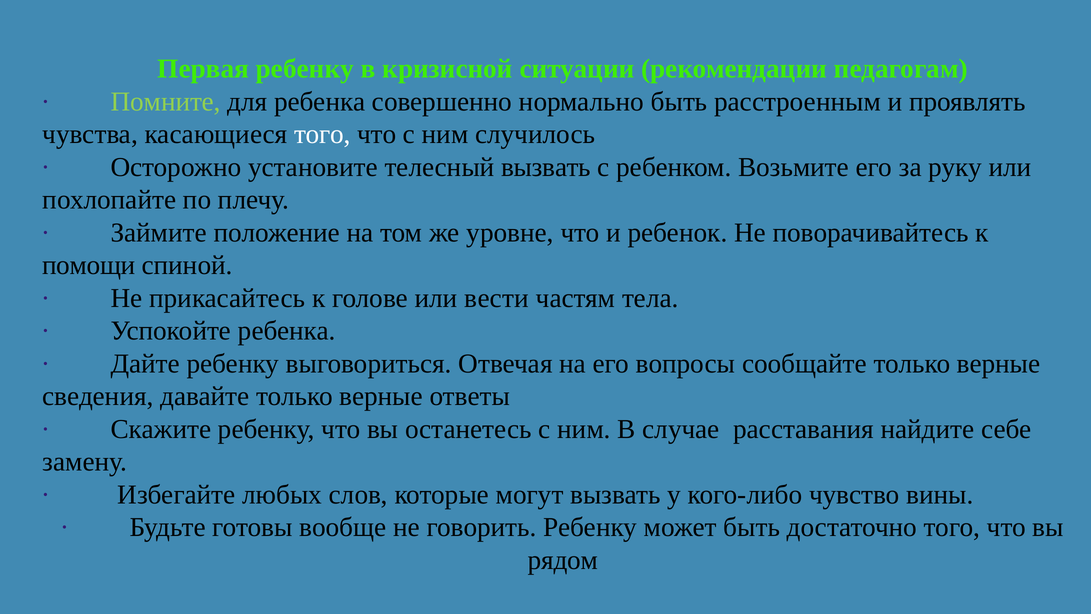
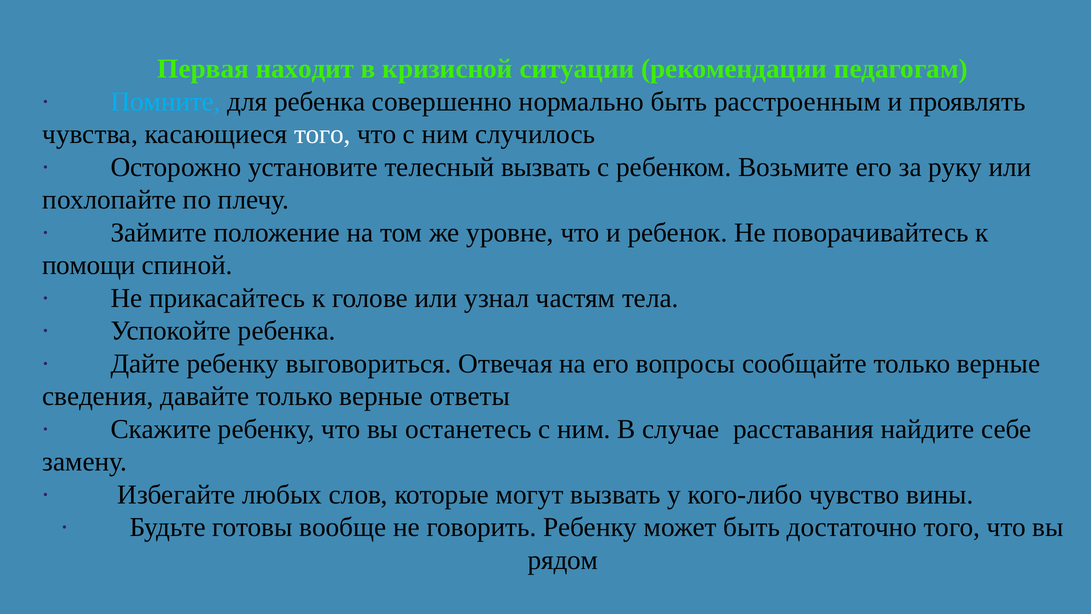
Первая ребенку: ребенку -> находит (305, 69)
Помните colour: light green -> light blue (166, 101)
вести: вести -> узнал (497, 298)
